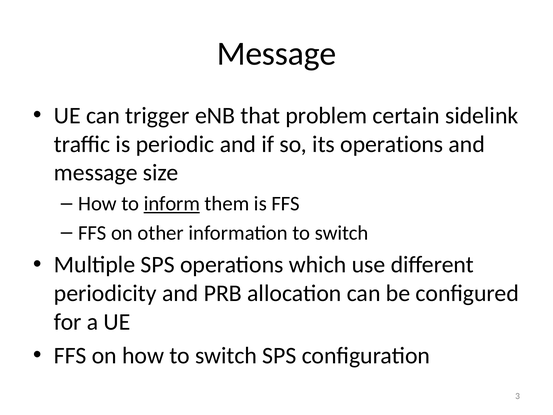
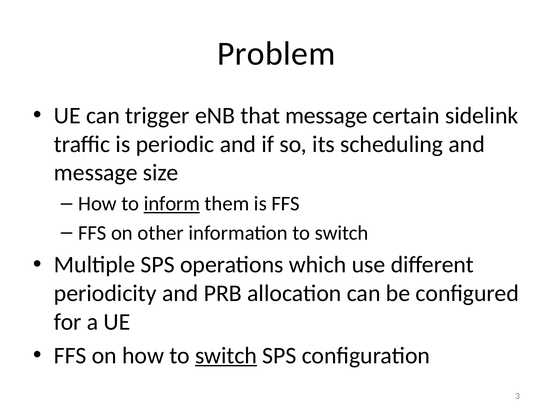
Message: Message -> Problem (276, 54)
that problem: problem -> message (326, 115)
its operations: operations -> scheduling (392, 144)
switch underline: none -> present (226, 355)
